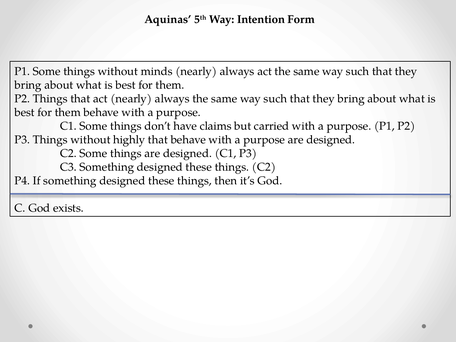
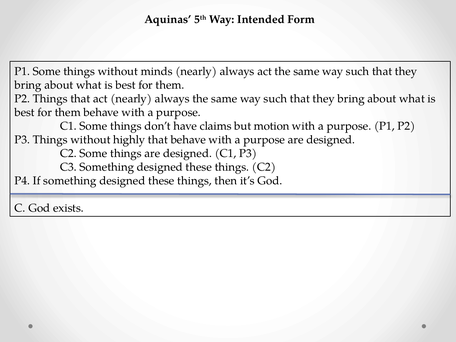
Intention: Intention -> Intended (261, 19)
carried: carried -> motion (272, 126)
